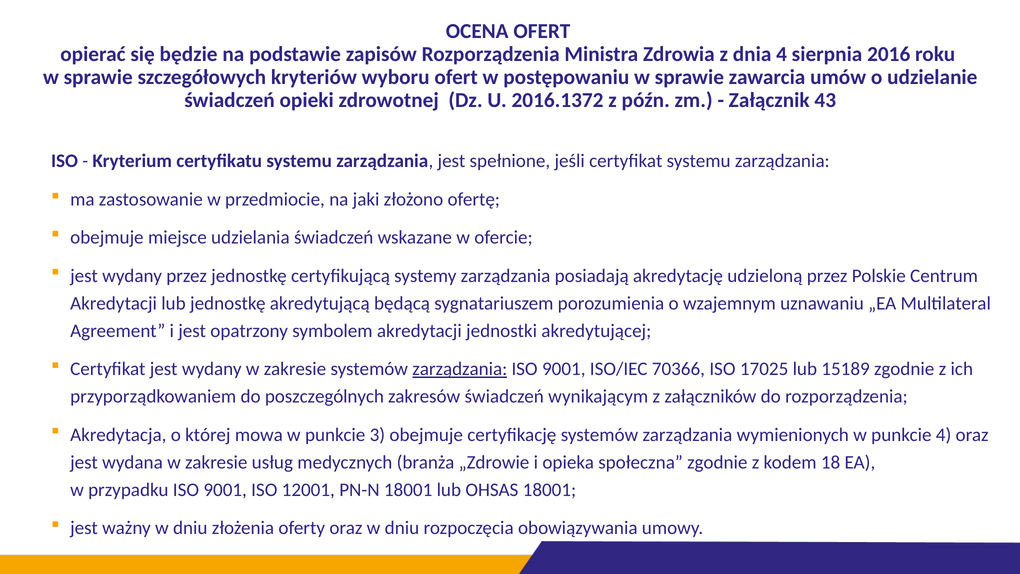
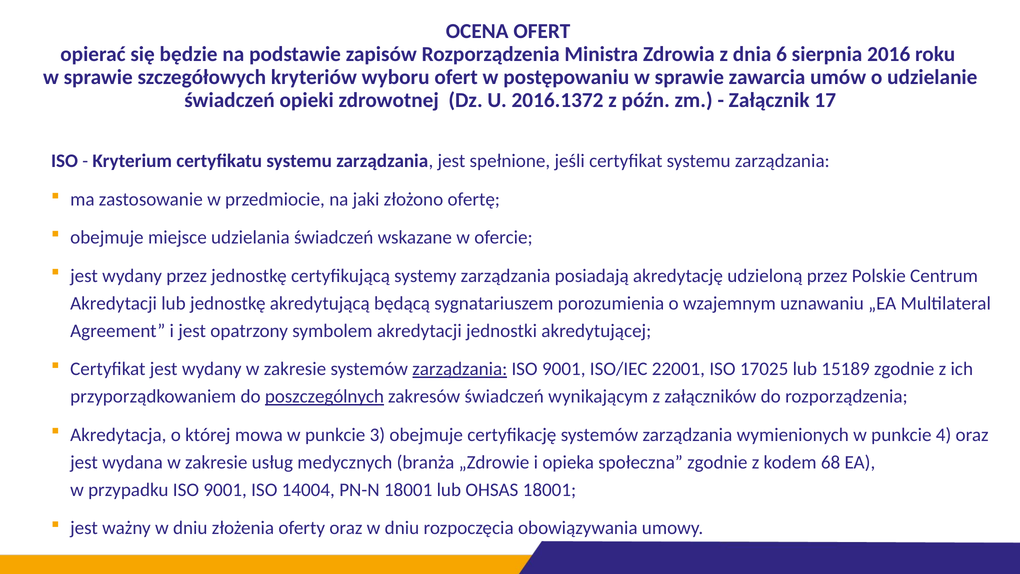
dnia 4: 4 -> 6 (782, 54)
43: 43 -> 17 (825, 100)
70366: 70366 -> 22001 (678, 369)
poszczególnych underline: none -> present (324, 396)
18: 18 -> 68 (831, 462)
12001: 12001 -> 14004 (308, 490)
